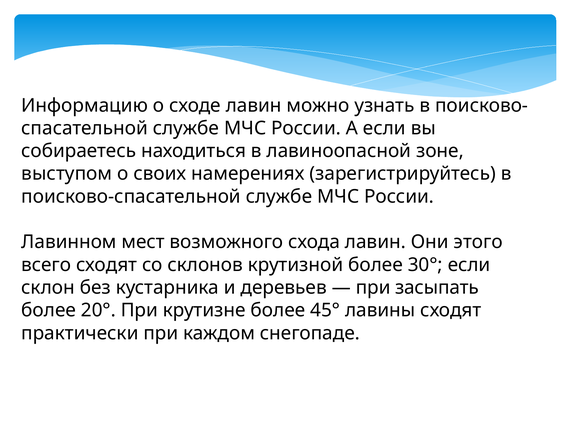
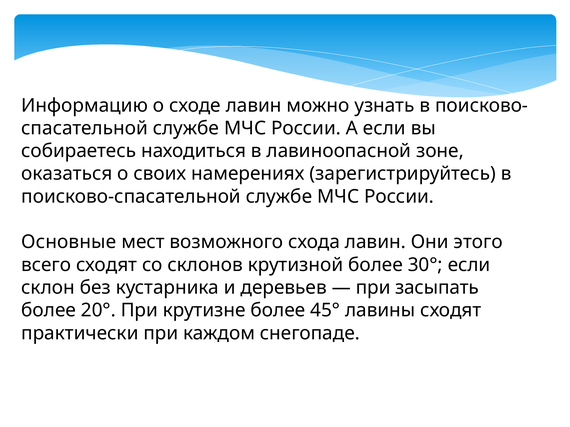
выступом: выступом -> оказаться (67, 174)
Лавинном: Лавинном -> Основные (69, 242)
